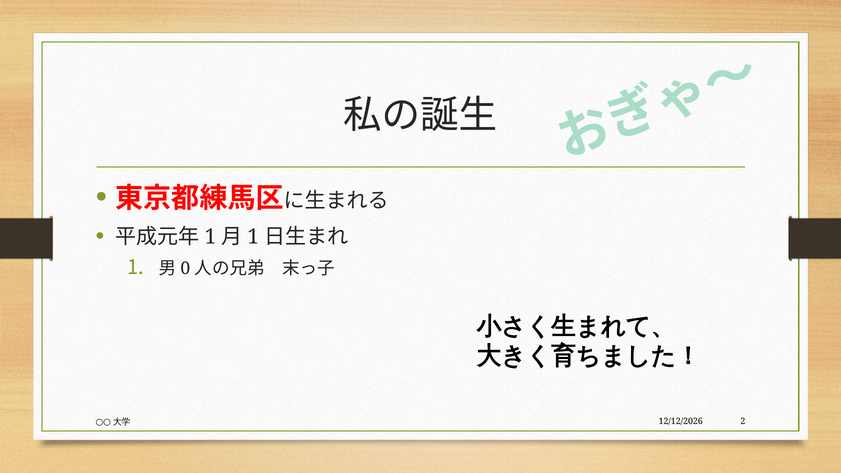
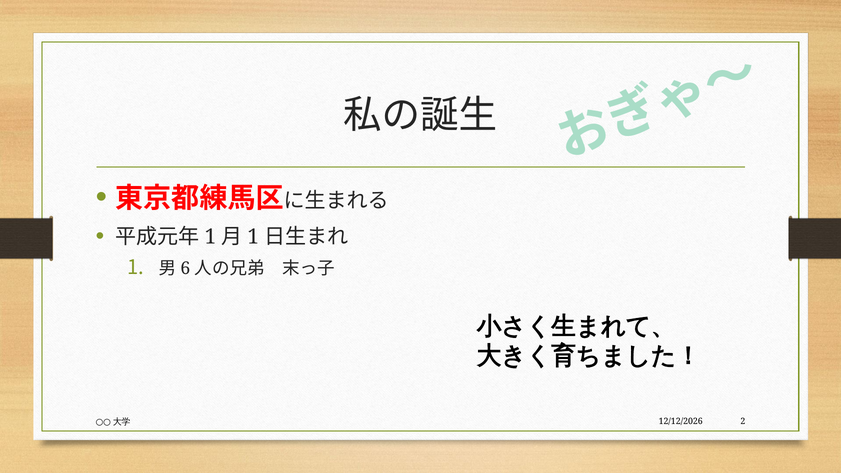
0: 0 -> 6 (185, 268)
